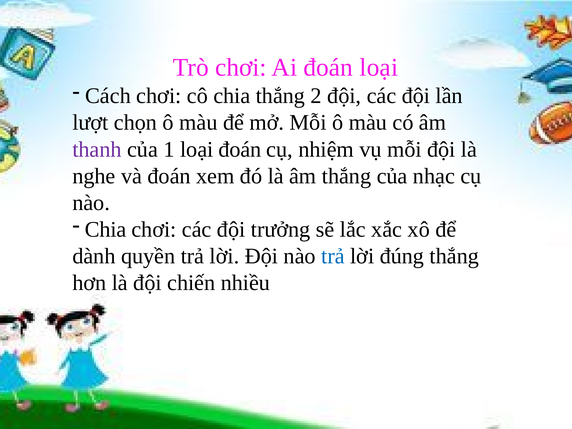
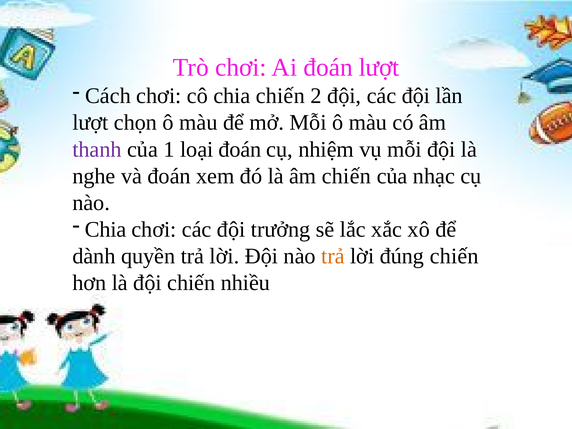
đoán loại: loại -> lượt (379, 68)
chia thắng: thắng -> chiến (280, 96)
âm thắng: thắng -> chiến (346, 176)
trả colour: blue -> orange (333, 256)
đúng thắng: thắng -> chiến (454, 256)
